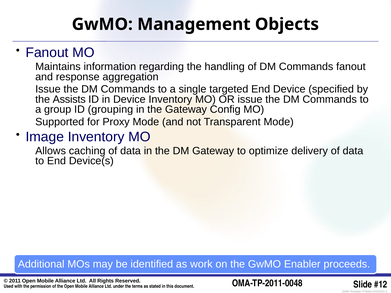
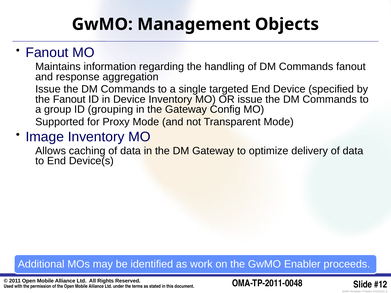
the Assists: Assists -> Fanout (69, 99)
